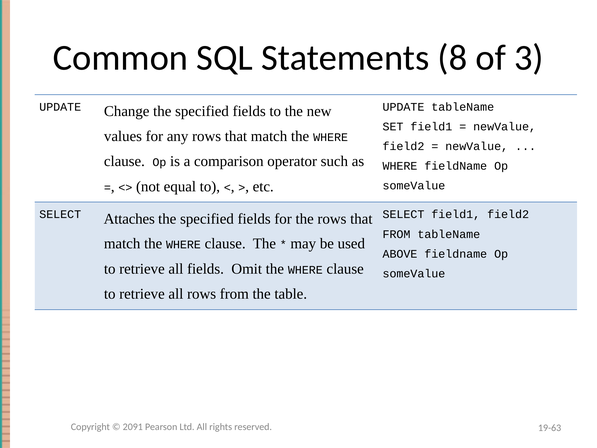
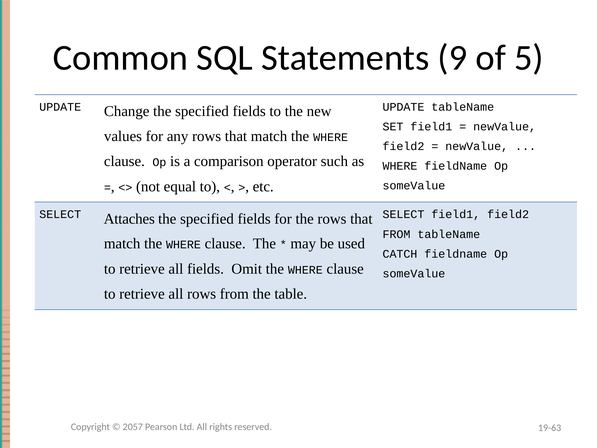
8: 8 -> 9 (452, 58)
3: 3 -> 5 (529, 58)
ABOVE: ABOVE -> CATCH (400, 254)
2091: 2091 -> 2057 (133, 427)
